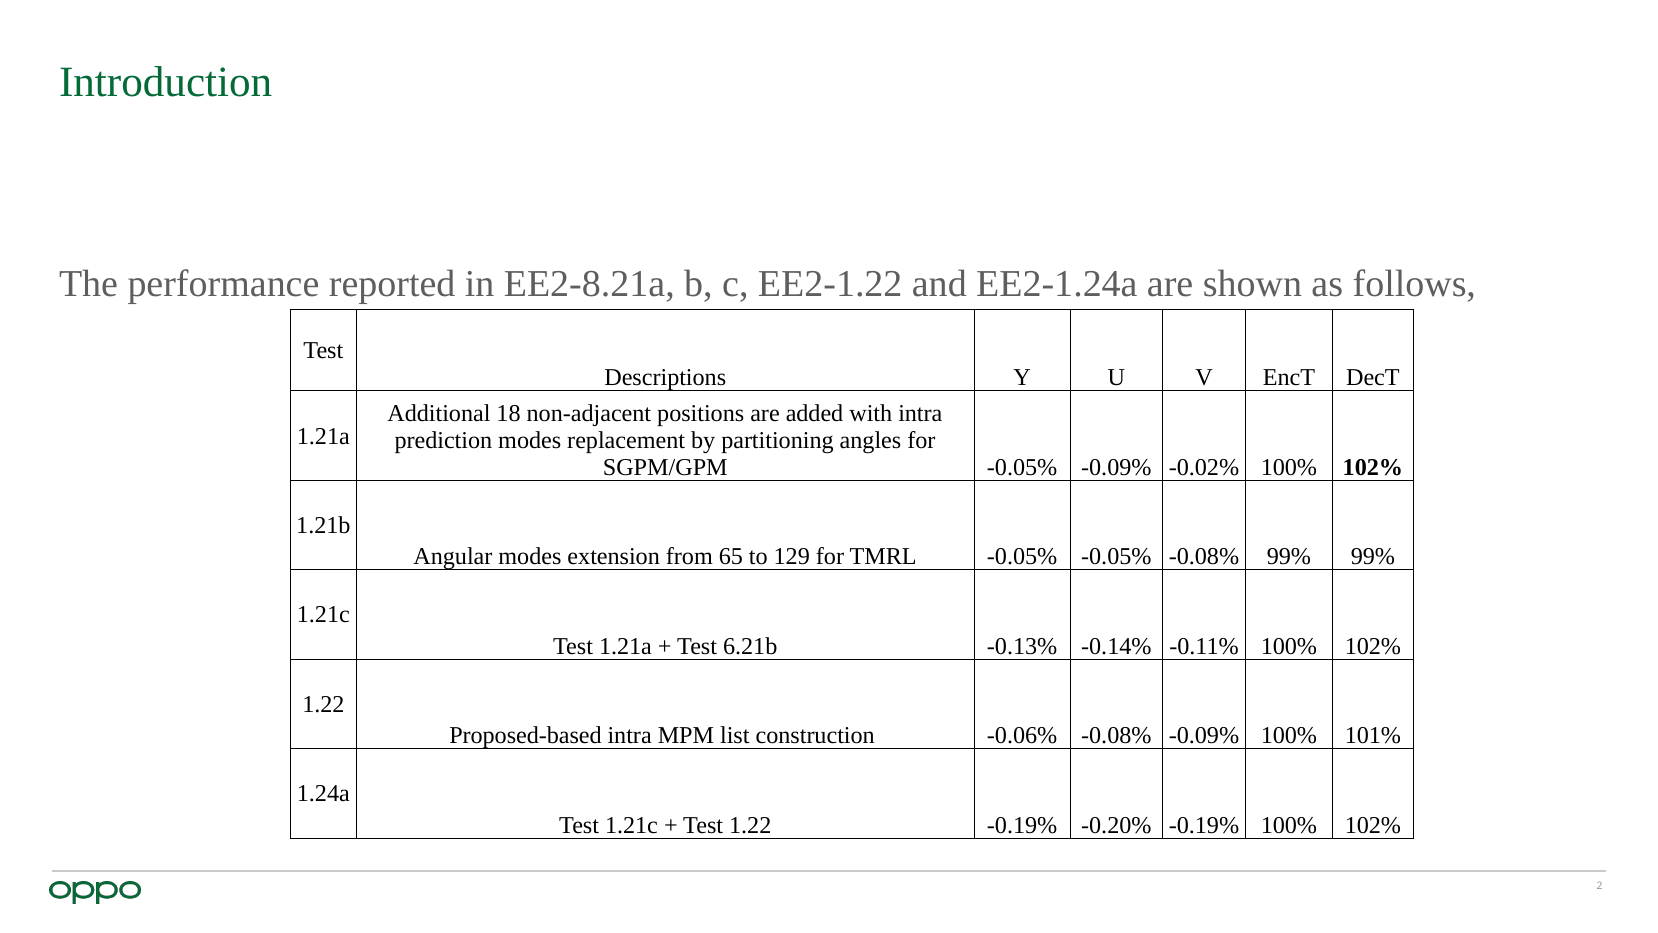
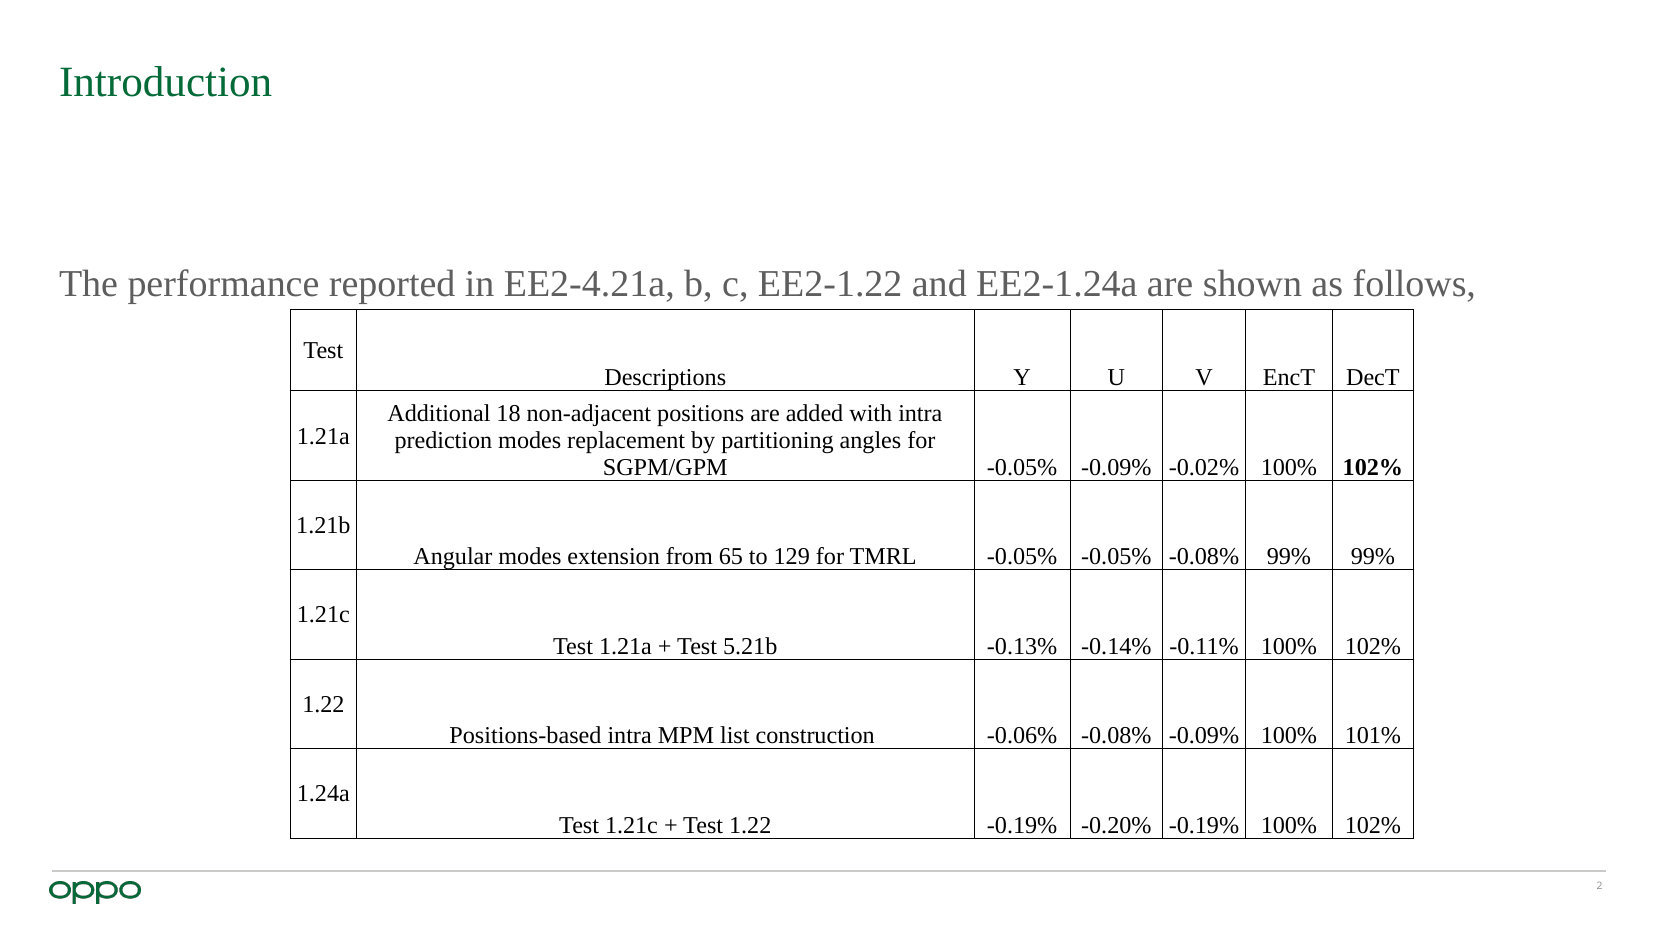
EE2-8.21a: EE2-8.21a -> EE2-4.21a (589, 284)
6.21b: 6.21b -> 5.21b (750, 646)
Proposed-based: Proposed-based -> Positions-based (525, 735)
